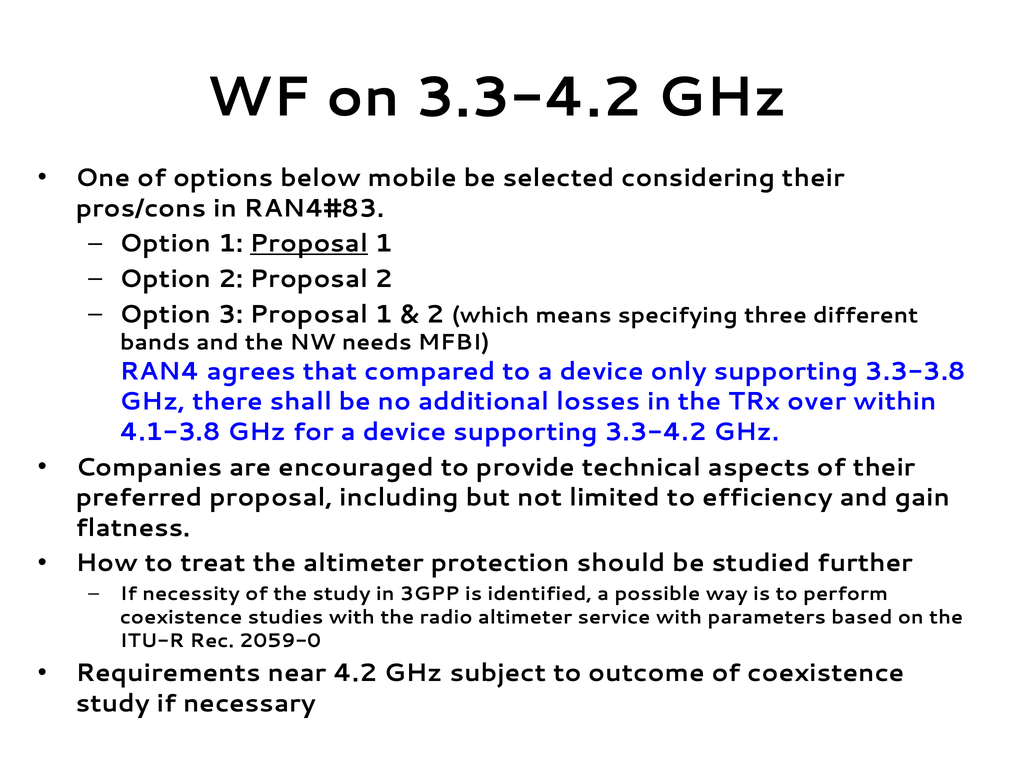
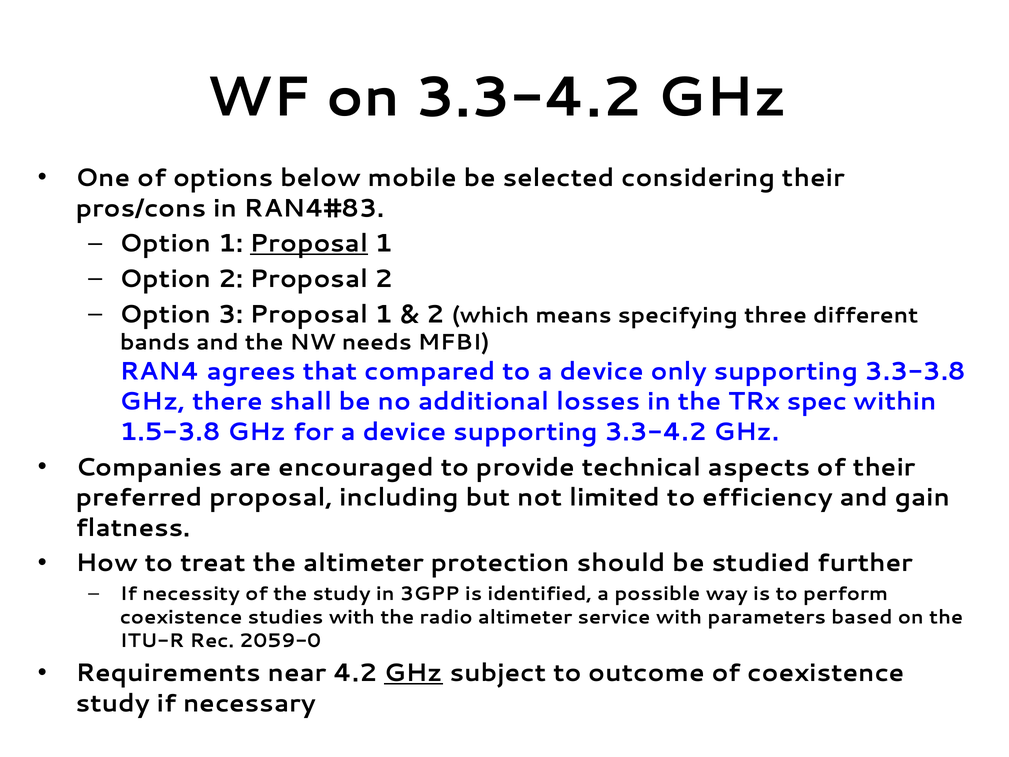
over: over -> spec (817, 402)
4.1-3.8: 4.1-3.8 -> 1.5-3.8 (170, 432)
GHz underline: none -> present (413, 673)
